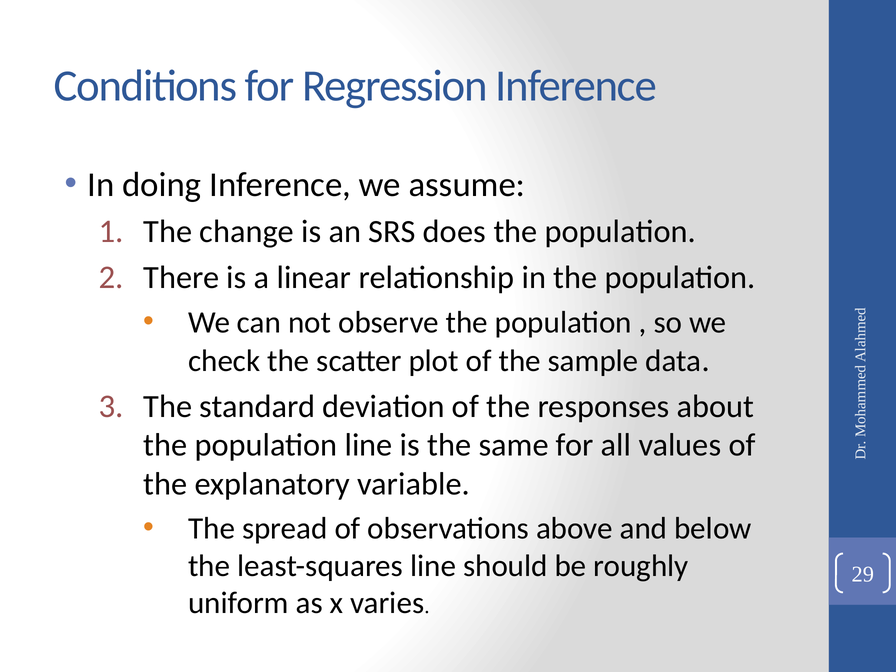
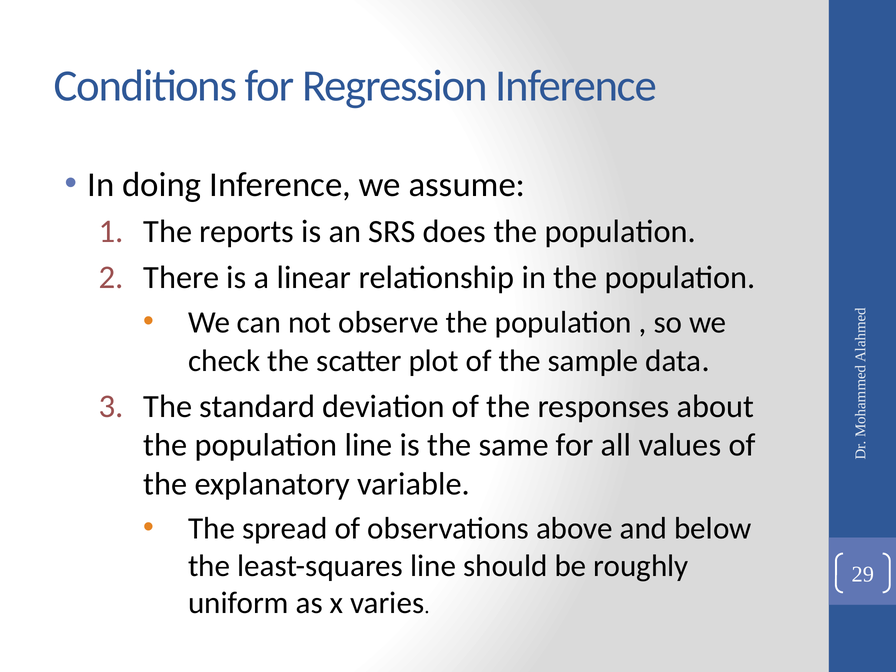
change: change -> reports (247, 232)
